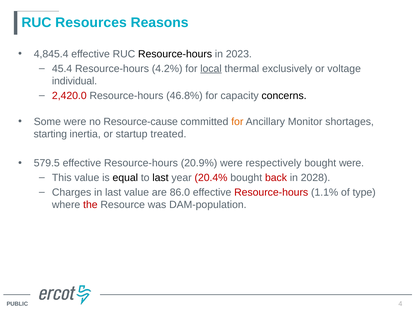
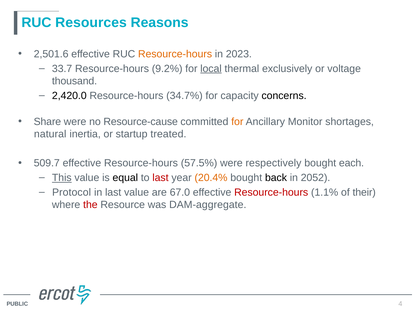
4,845.4: 4,845.4 -> 2,501.6 (51, 54)
Resource-hours colour: black -> orange (175, 54)
45.4: 45.4 -> 33.7 (62, 69)
4.2%: 4.2% -> 9.2% (167, 69)
individual: individual -> thousand (75, 81)
2,420.0 colour: red -> black (69, 96)
46.8%: 46.8% -> 34.7% (184, 96)
Some: Some -> Share (47, 122)
starting: starting -> natural (50, 134)
579.5: 579.5 -> 509.7 (47, 163)
20.9%: 20.9% -> 57.5% (199, 163)
bought were: were -> each (352, 163)
This underline: none -> present (62, 178)
last colour: black -> red (160, 178)
20.4% colour: red -> orange (211, 178)
back colour: red -> black (276, 178)
2028: 2028 -> 2052 (316, 178)
Charges: Charges -> Protocol (72, 192)
86.0: 86.0 -> 67.0 (180, 192)
type: type -> their (364, 192)
DAM-population: DAM-population -> DAM-aggregate (208, 205)
